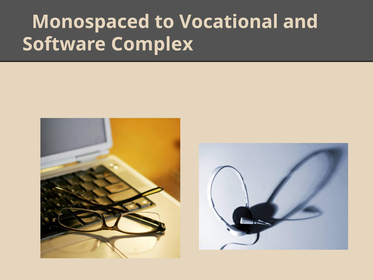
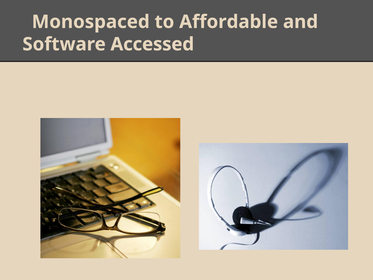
Vocational: Vocational -> Affordable (229, 22)
Complex: Complex -> Accessed (152, 44)
